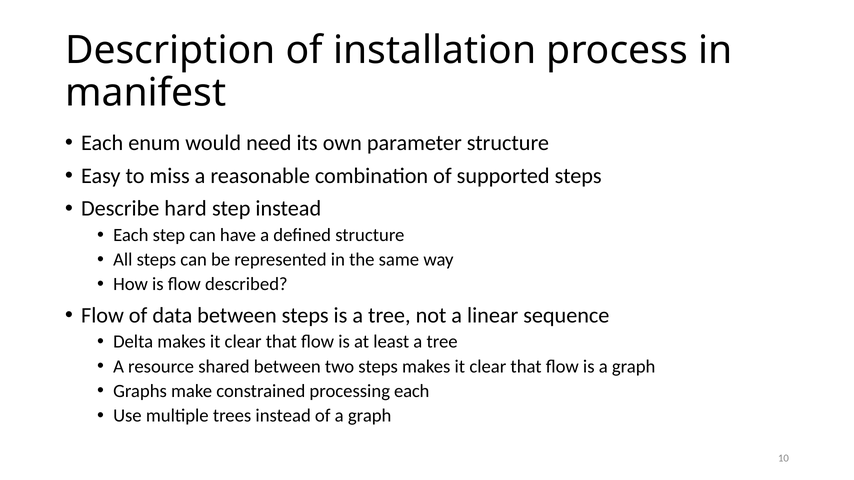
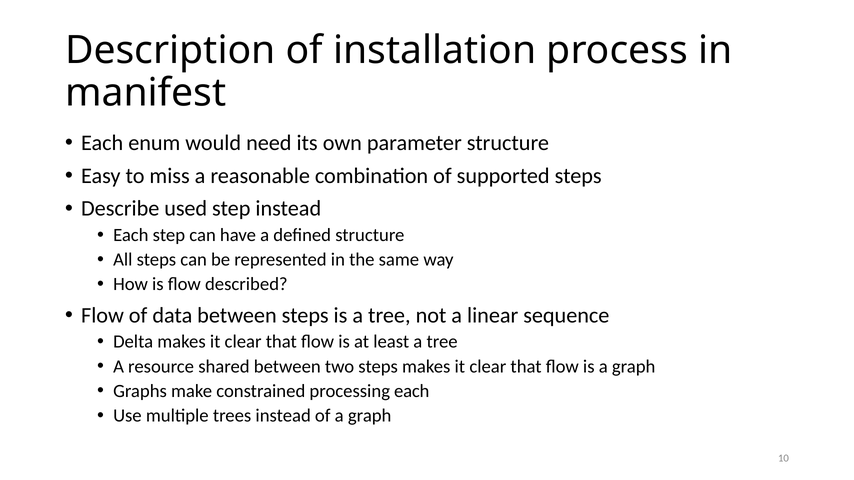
hard: hard -> used (186, 209)
